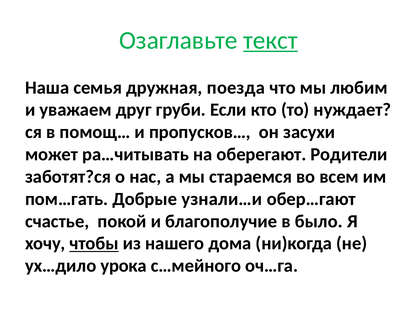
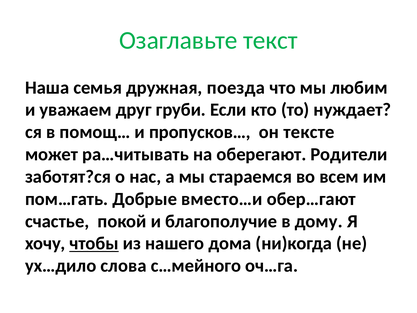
текст underline: present -> none (270, 40)
засухи: засухи -> тексте (309, 132)
узнали…и: узнали…и -> вместо…и (222, 199)
было: было -> дому (319, 221)
урока: урока -> слова (123, 266)
